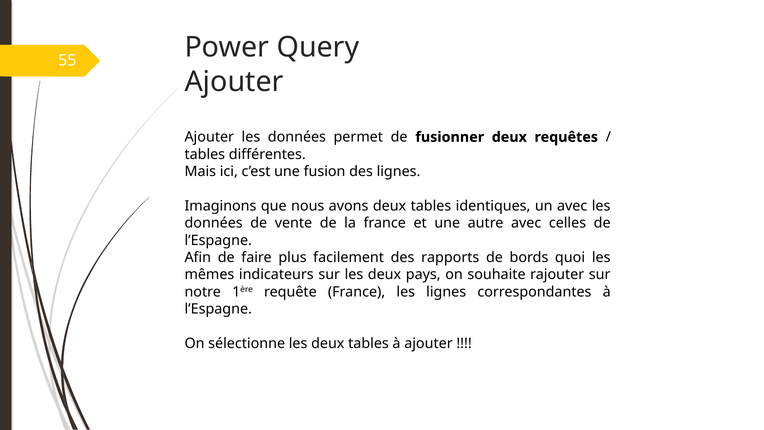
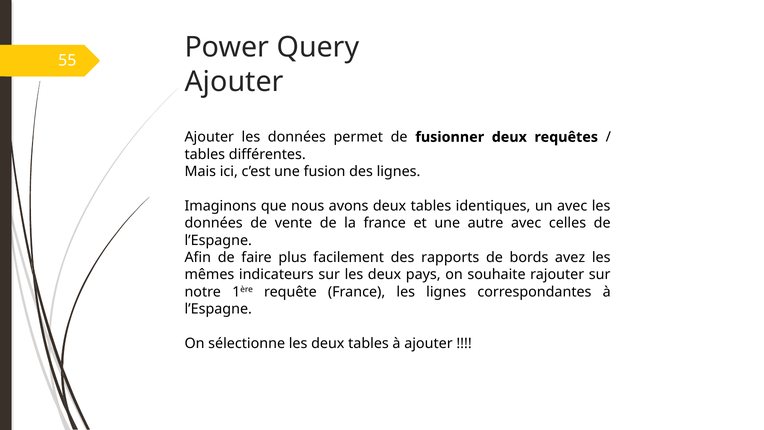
quoi: quoi -> avez (570, 257)
